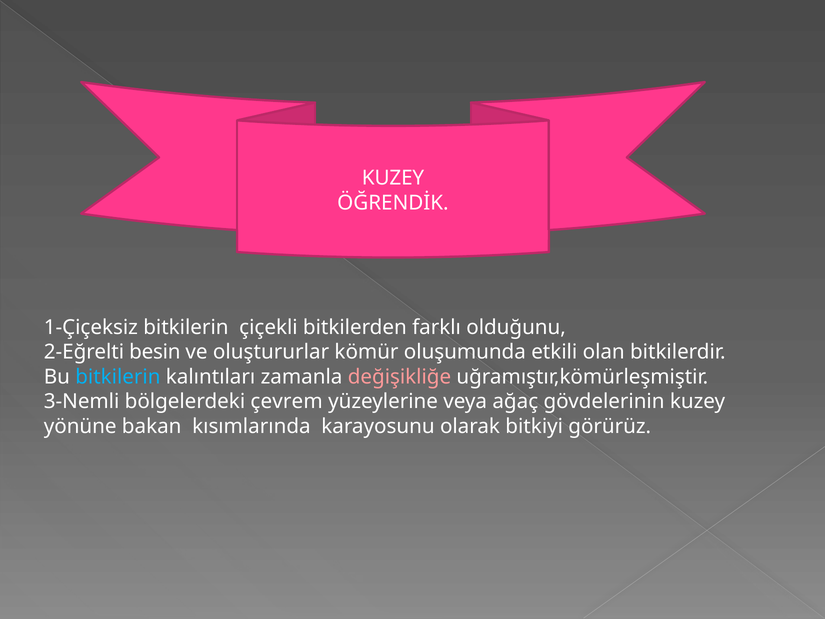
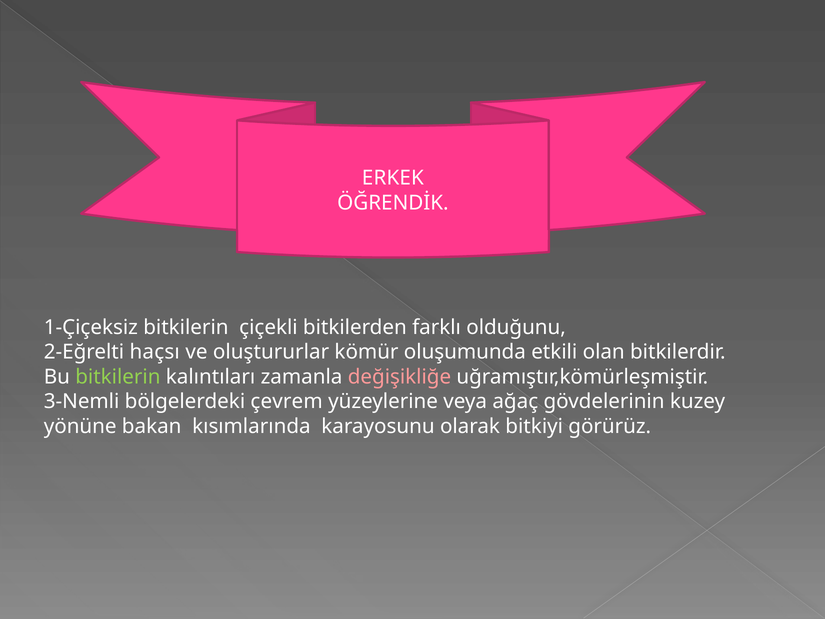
KUZEY: KUZEY -> ERKEK (393, 178)
besin: besin -> haçsı (155, 352)
bitkilerin colour: light blue -> light green (118, 377)
